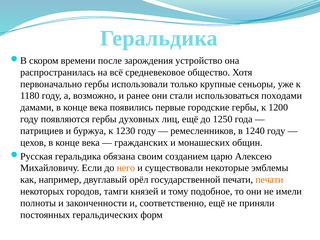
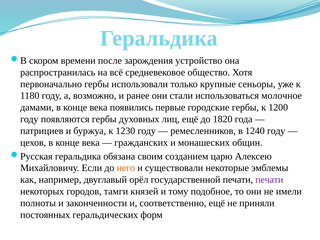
походами: походами -> молочное (282, 96)
1250: 1250 -> 1820 (223, 119)
печати colour: orange -> purple (269, 180)
